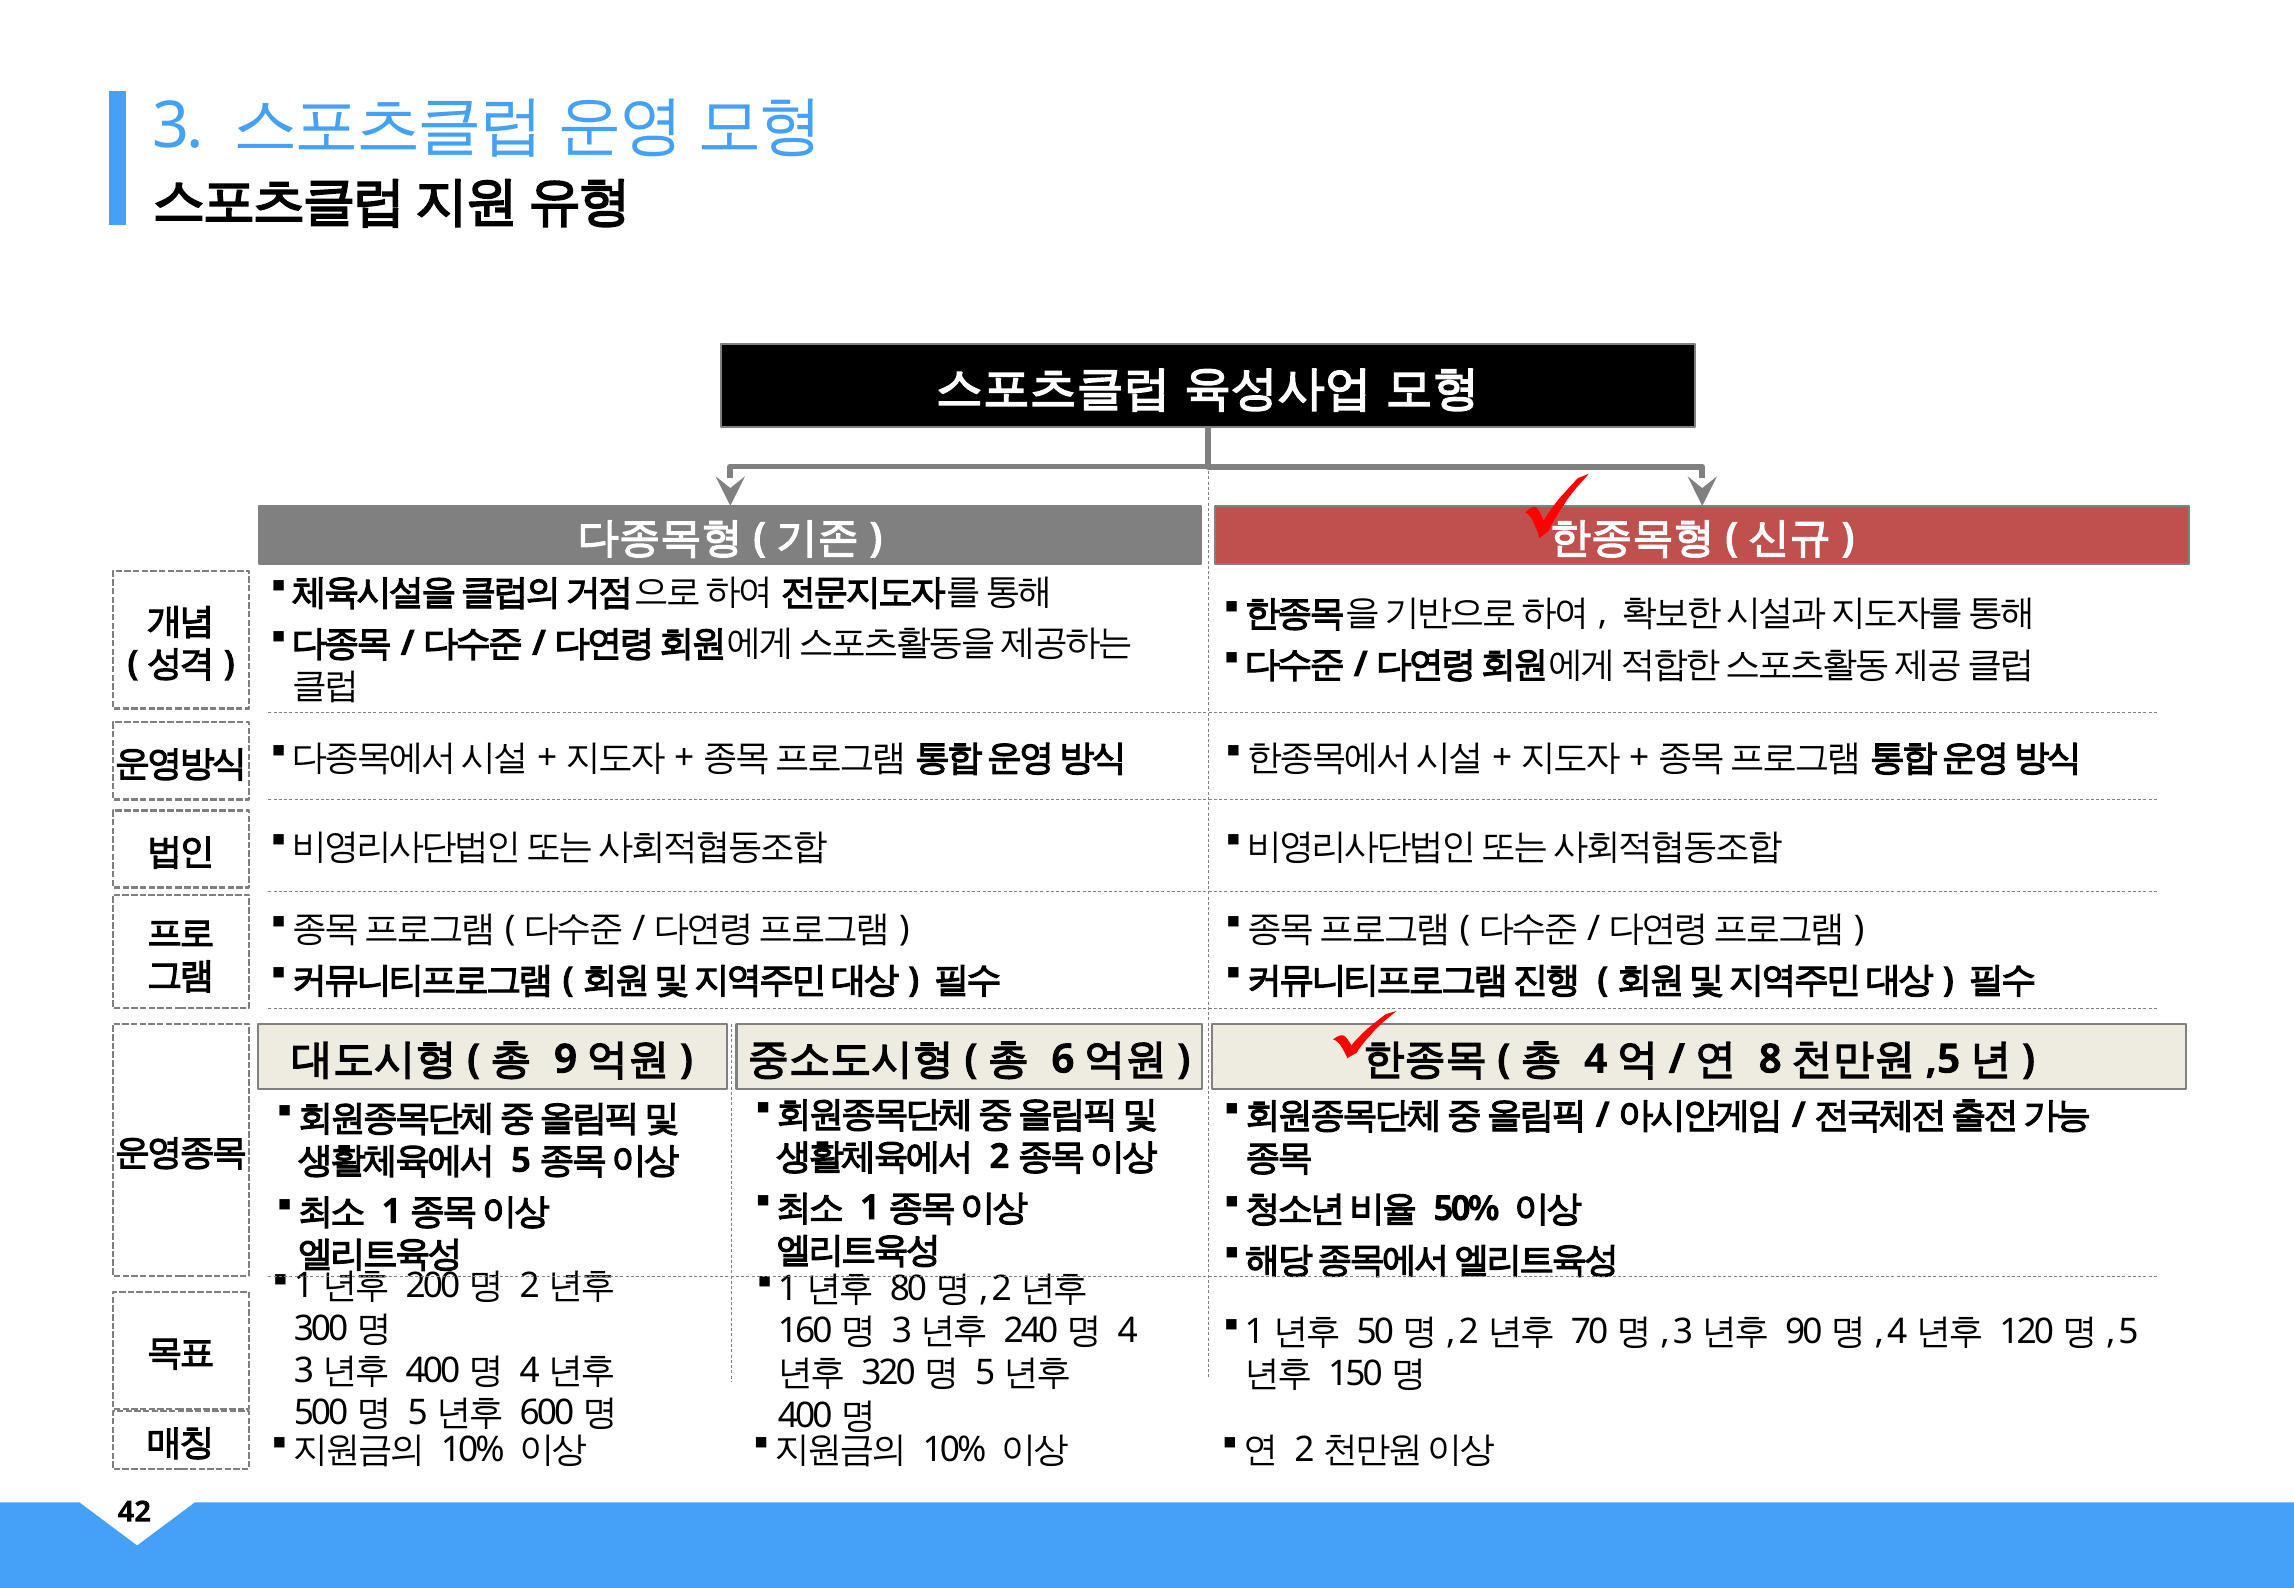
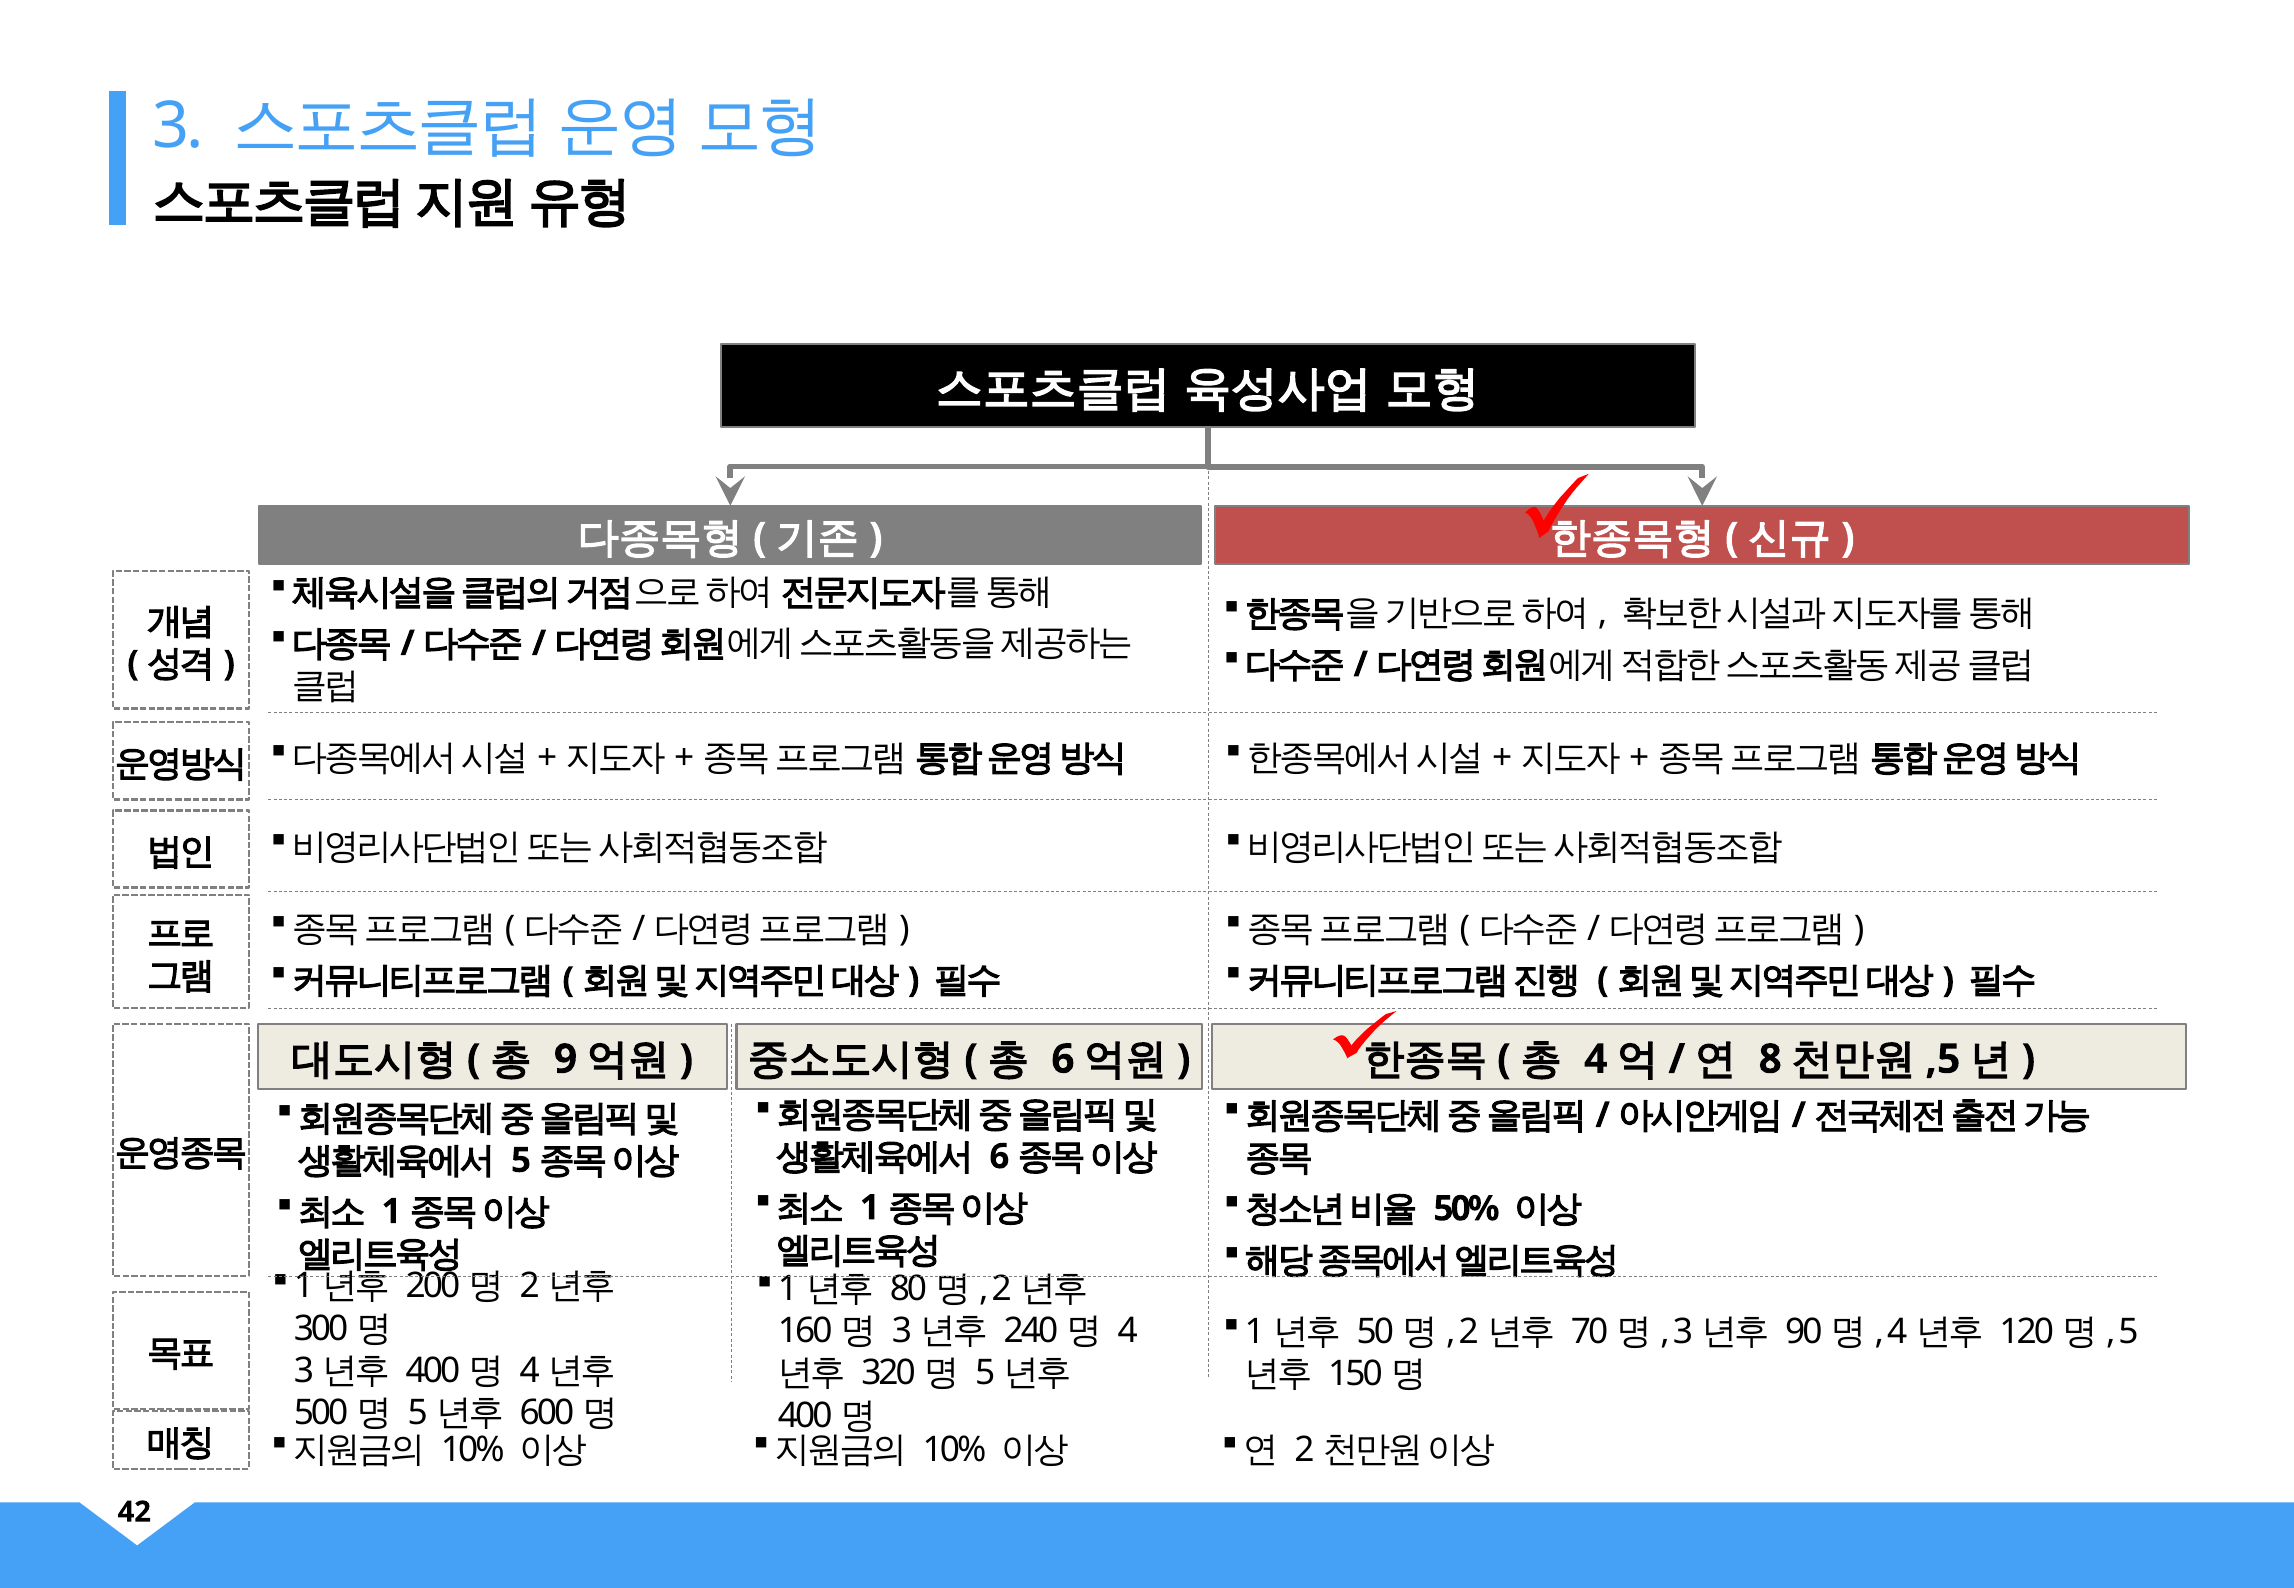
2: 2 -> 6 (999, 1157)
